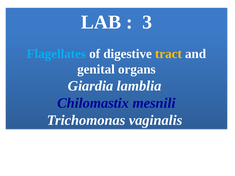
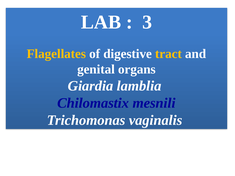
Flagellates colour: light blue -> yellow (56, 54)
